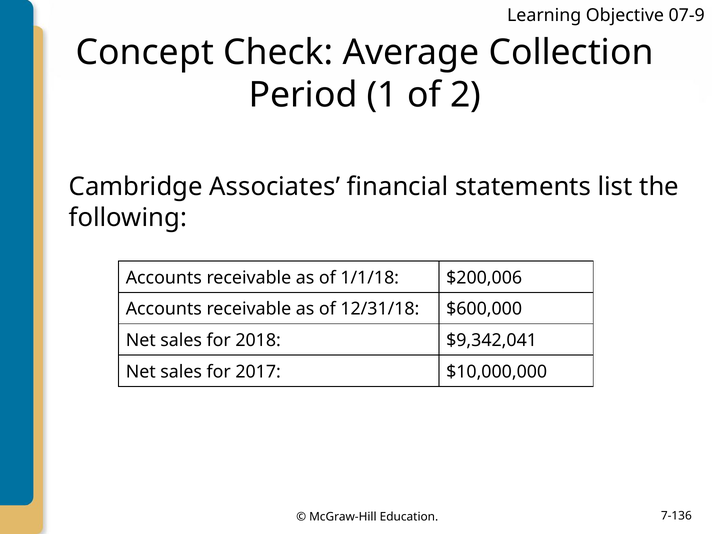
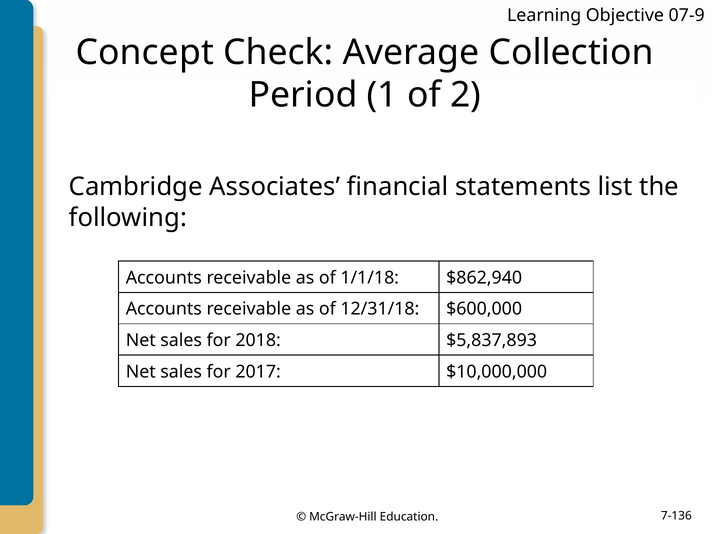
$200,006: $200,006 -> $862,940 (484, 278)
$9,342,041: $9,342,041 -> $5,837,893 (492, 340)
